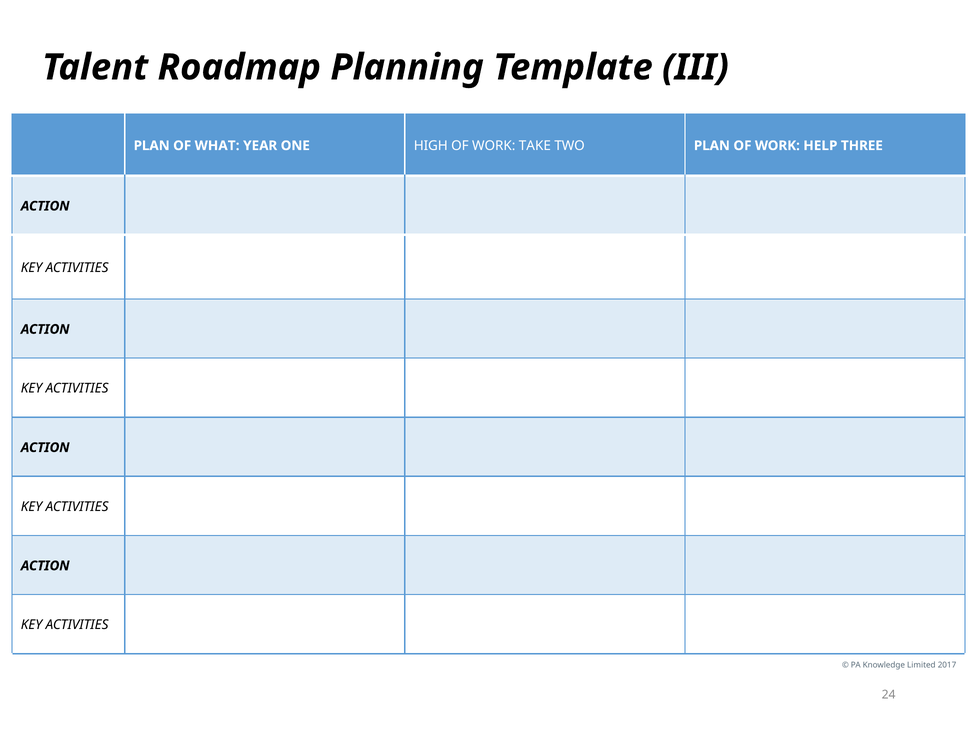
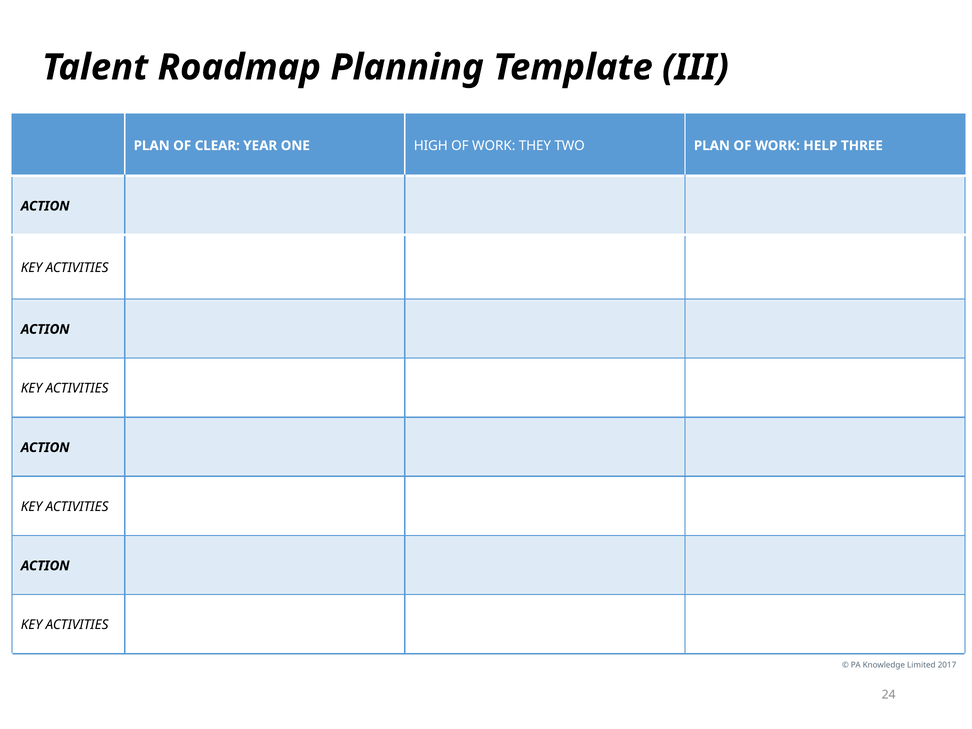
WHAT: WHAT -> CLEAR (217, 146)
TAKE: TAKE -> THEY (535, 146)
